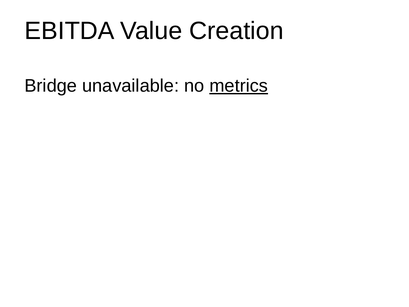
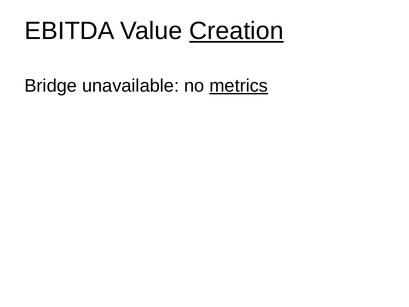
Creation underline: none -> present (236, 31)
